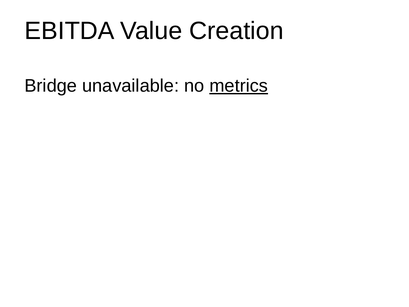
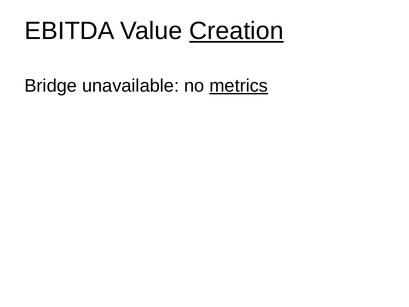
Creation underline: none -> present (236, 31)
